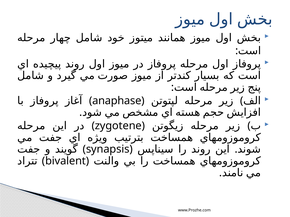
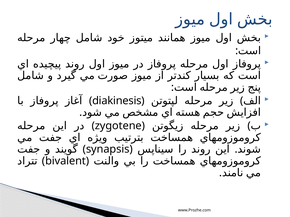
anaphase: anaphase -> diakinesis (117, 101)
